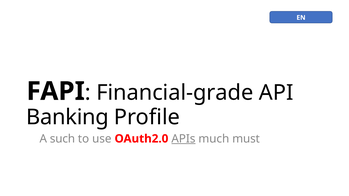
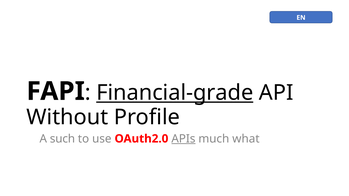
Financial-grade underline: none -> present (175, 93)
Banking: Banking -> Without (67, 117)
must: must -> what (246, 139)
